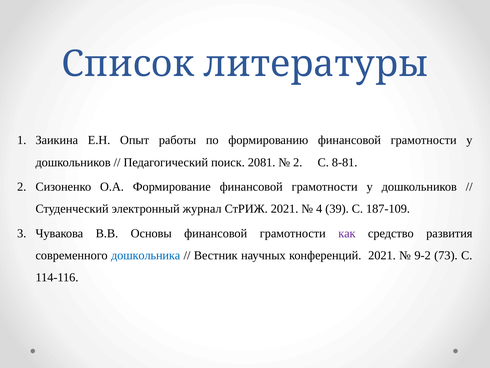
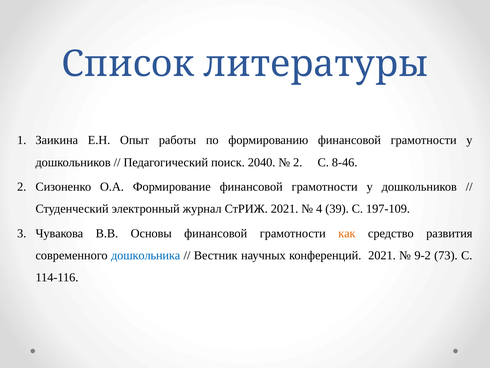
2081: 2081 -> 2040 (262, 162)
8-81: 8-81 -> 8-46 (345, 162)
187-109: 187-109 -> 197-109 (388, 209)
как colour: purple -> orange (347, 233)
